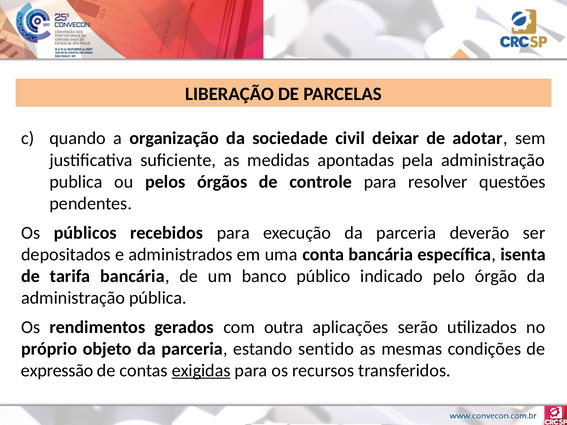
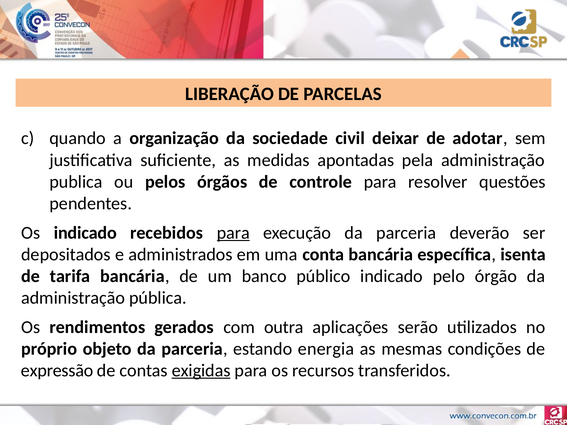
Os públicos: públicos -> indicado (85, 233)
para underline: none -> present (233, 233)
sentido: sentido -> energia (326, 349)
